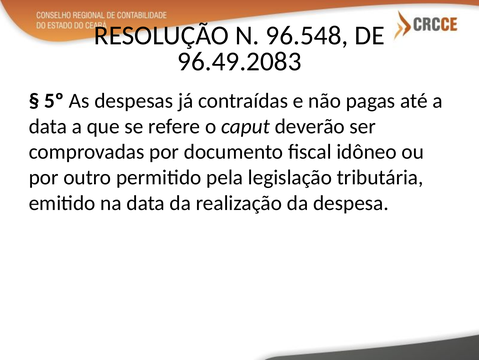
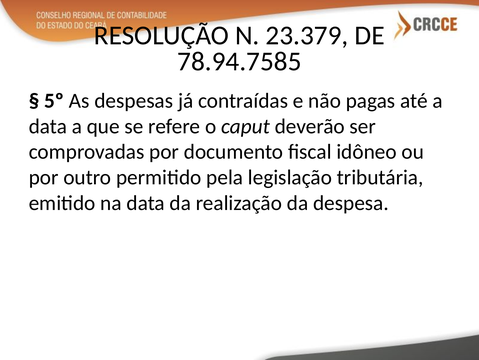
96.548: 96.548 -> 23.379 (307, 35)
96.49.2083: 96.49.2083 -> 78.94.7585 (239, 61)
